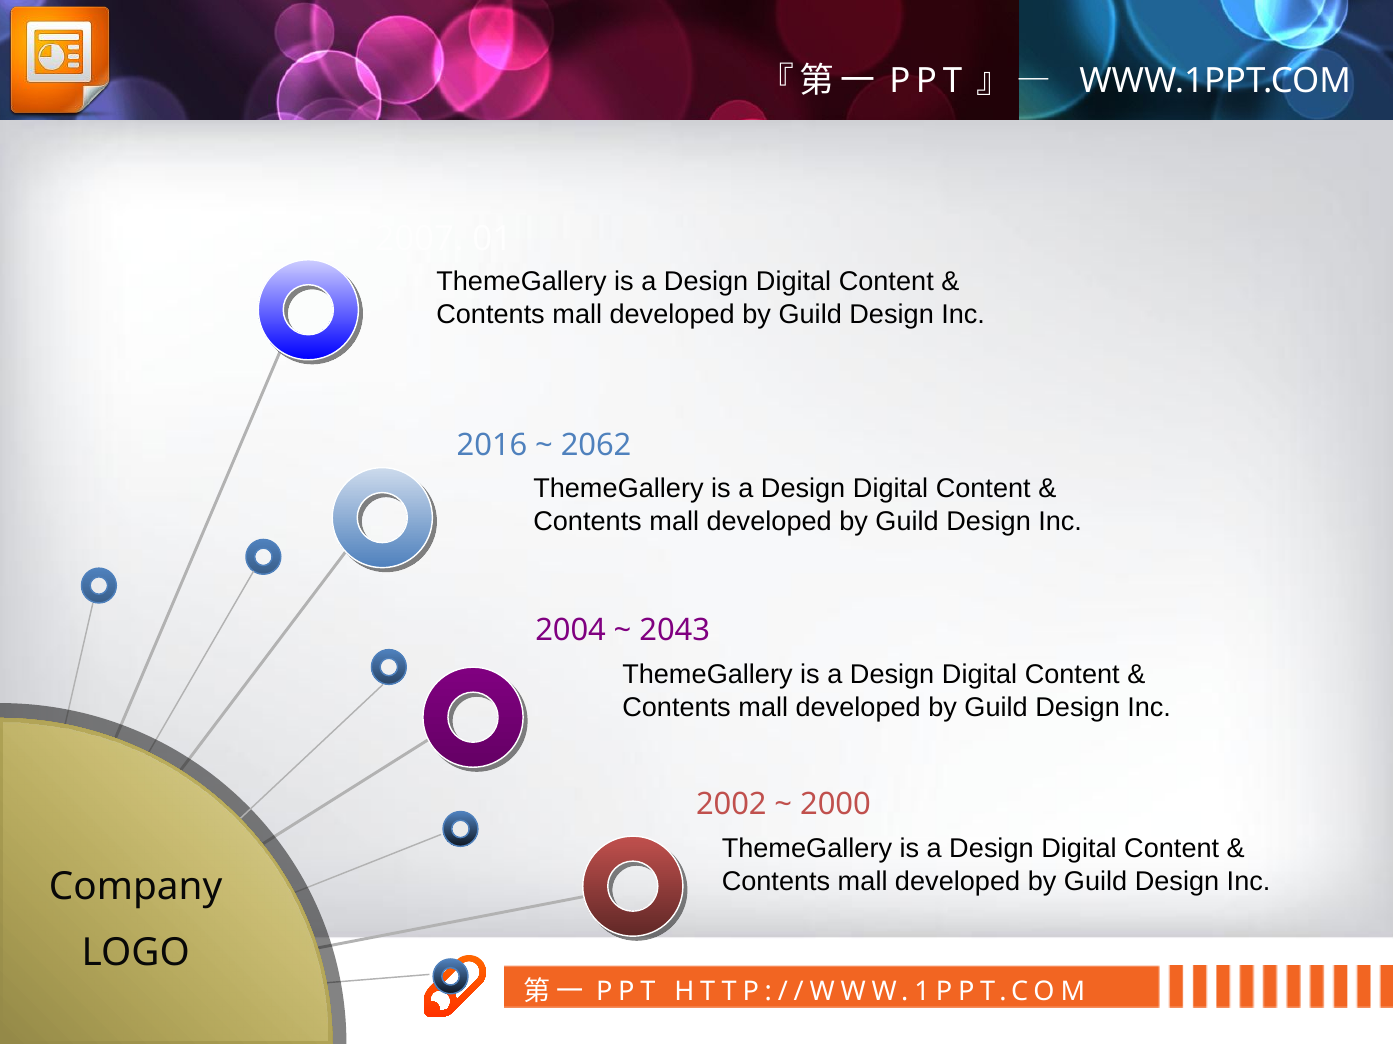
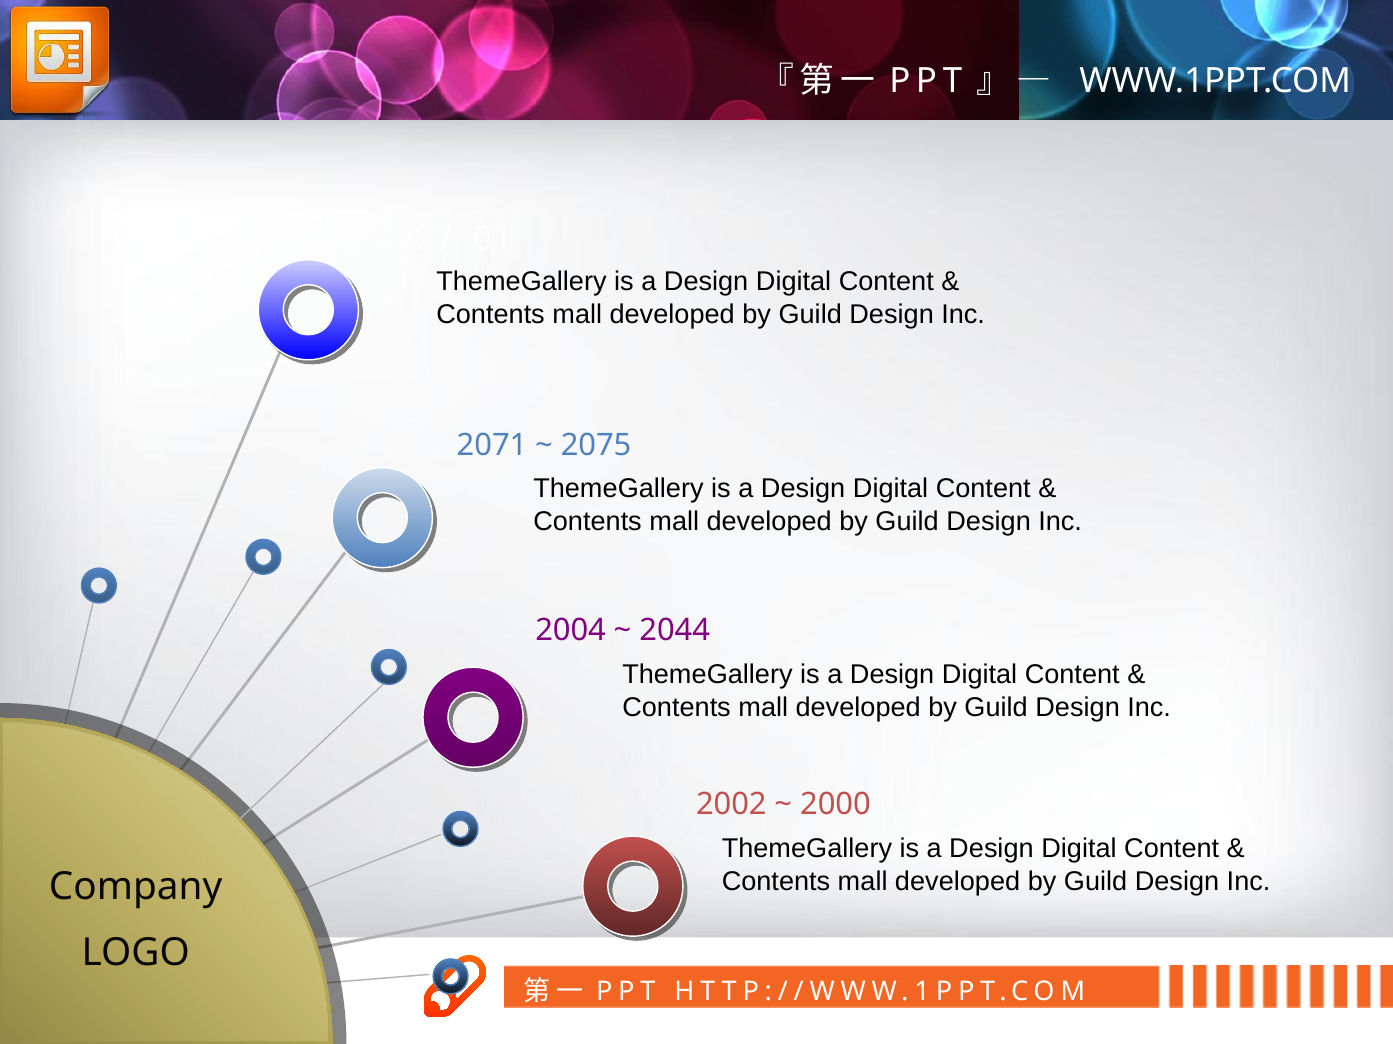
2016: 2016 -> 2071 (492, 445)
2062: 2062 -> 2075 (596, 445)
2043: 2043 -> 2044 (675, 631)
